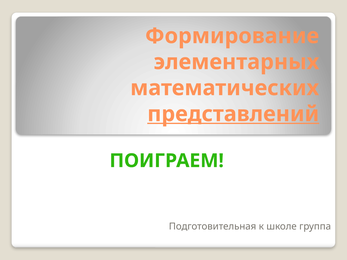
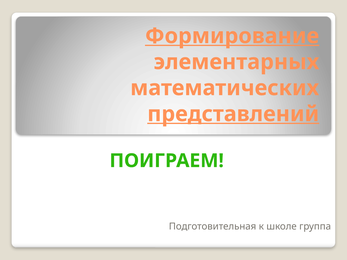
Формирование underline: none -> present (232, 36)
